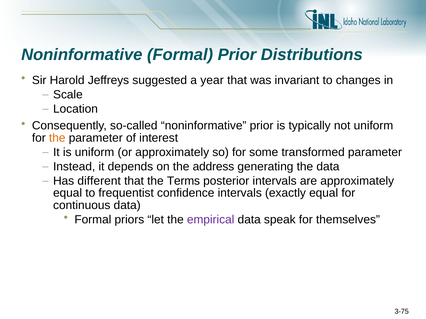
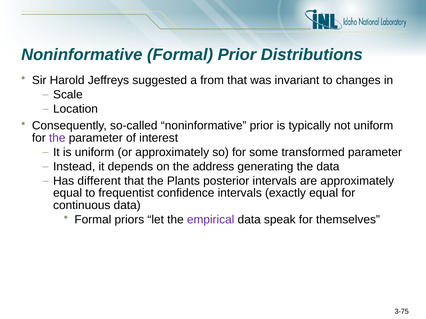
year: year -> from (212, 80)
the colour: orange -> purple (57, 138)
Terms: Terms -> Plants (183, 181)
